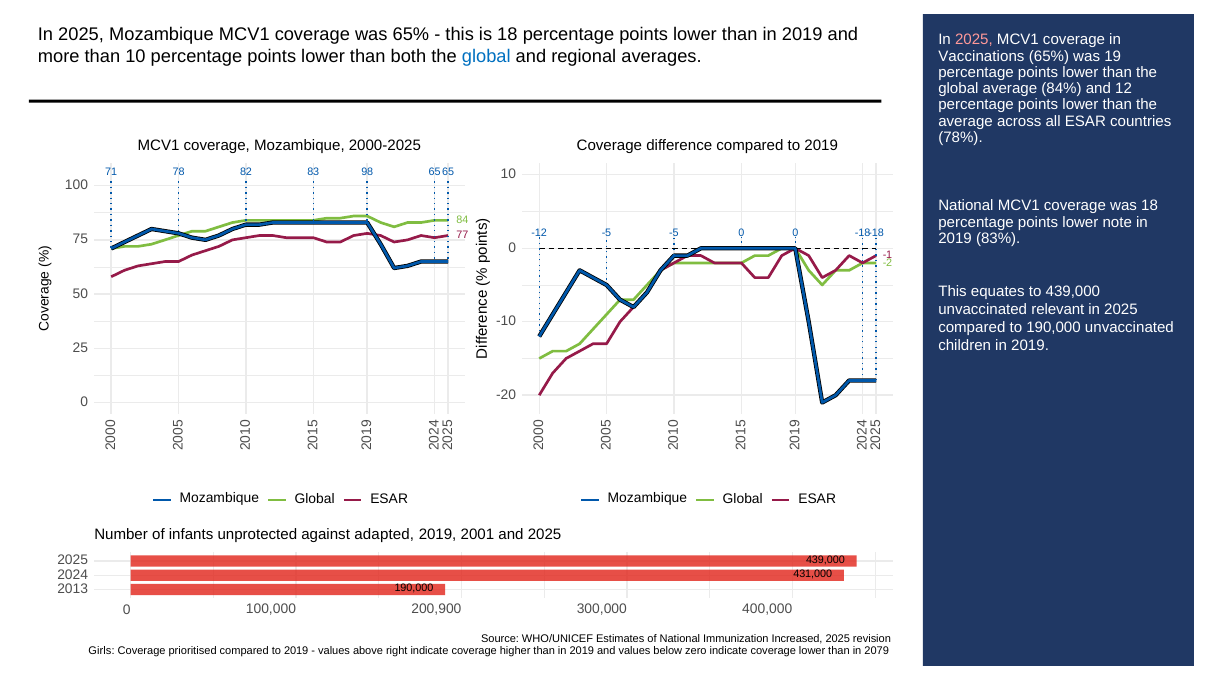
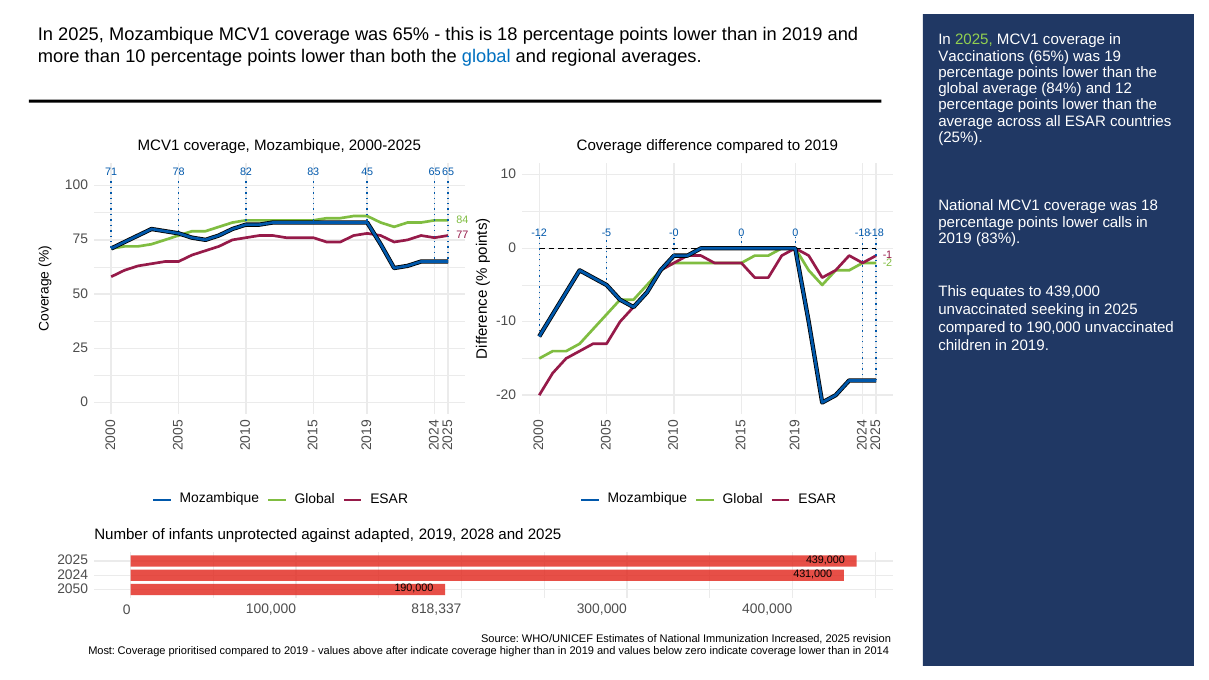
2025 colour: pink -> light green (974, 40)
78%: 78% -> 25% (961, 138)
98: 98 -> 45 (367, 172)
note: note -> calls (1117, 222)
-5 -5: -5 -> -0 (674, 233)
relevant: relevant -> seeking (1058, 309)
2001: 2001 -> 2028 (477, 535)
2013: 2013 -> 2050 (73, 589)
200,900: 200,900 -> 818,337 (436, 609)
Girls: Girls -> Most (102, 651)
right: right -> after (397, 651)
2079: 2079 -> 2014 (877, 651)
